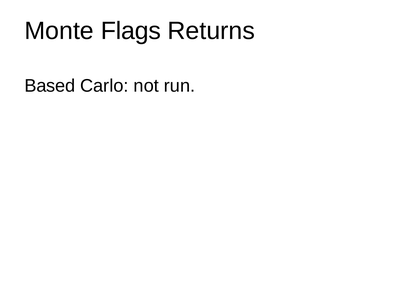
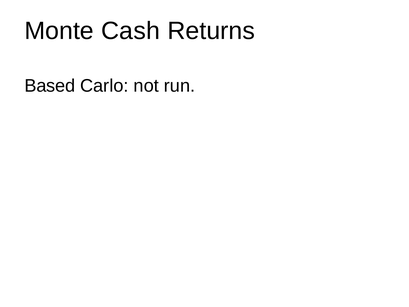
Flags: Flags -> Cash (131, 31)
